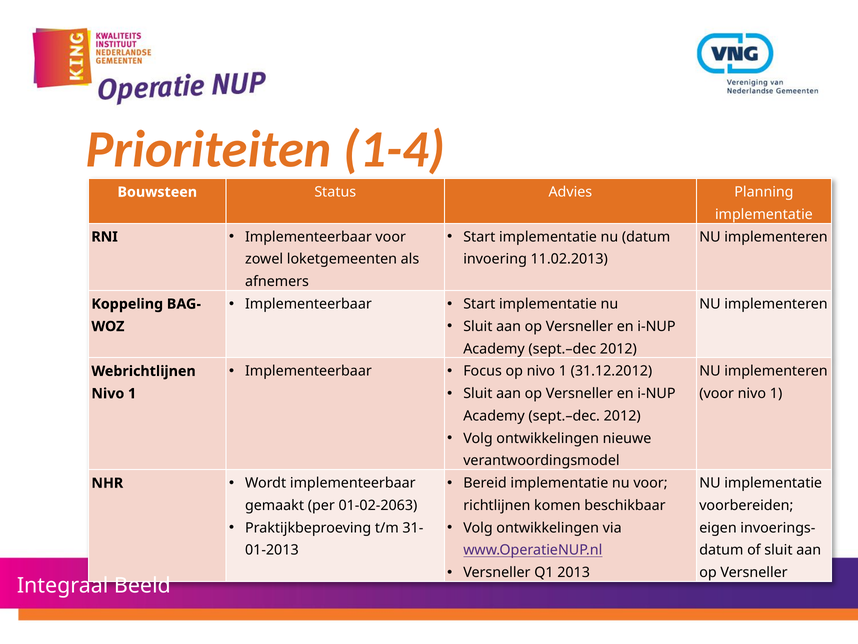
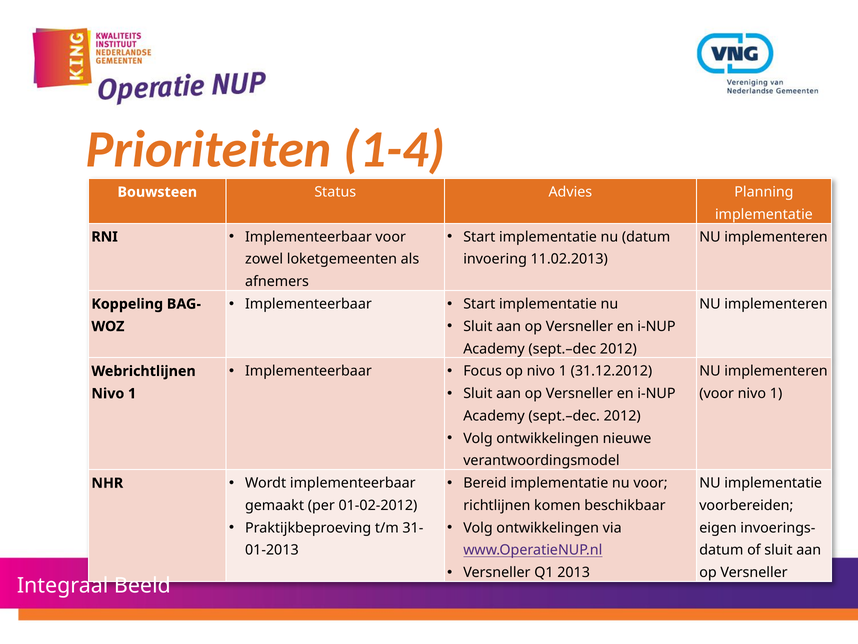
01-02-2063: 01-02-2063 -> 01-02-2012 (378, 505)
